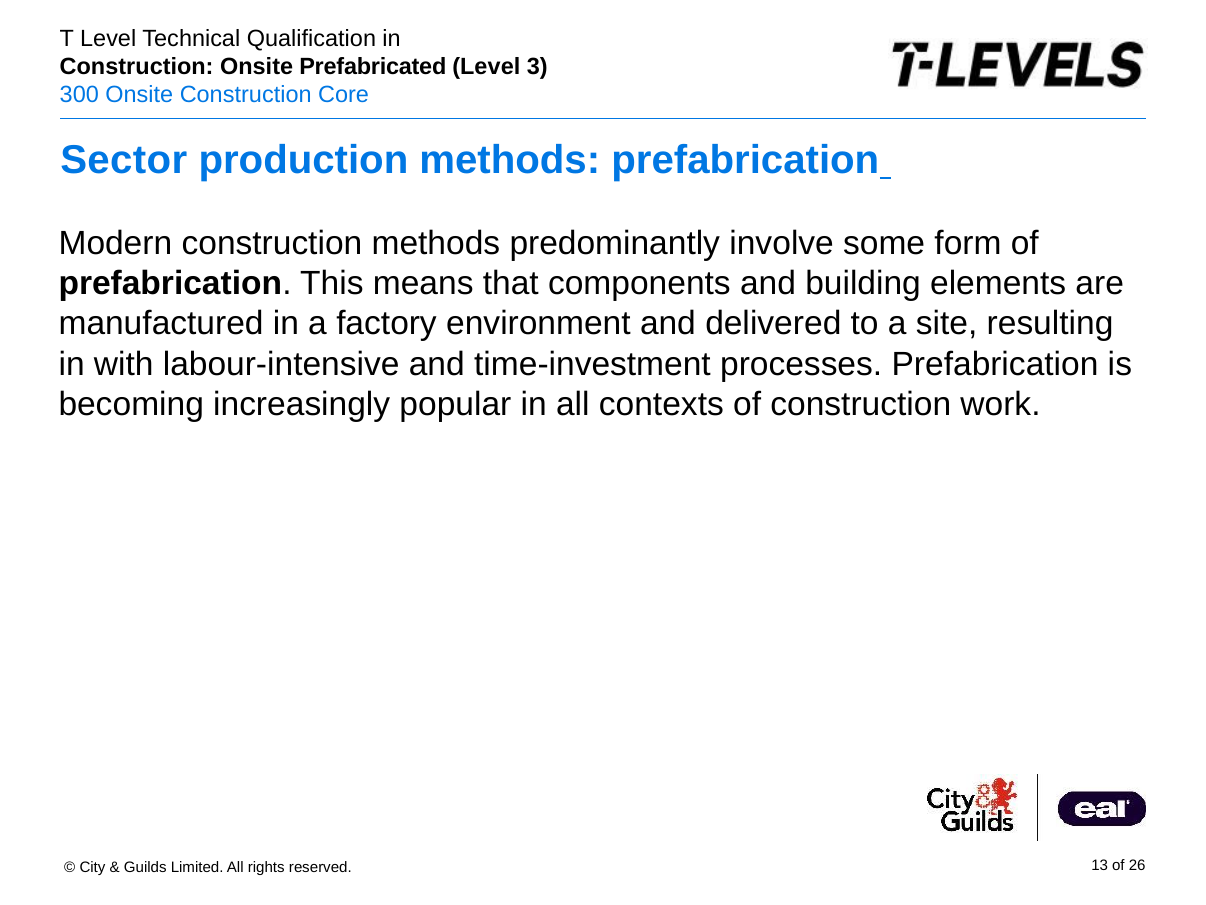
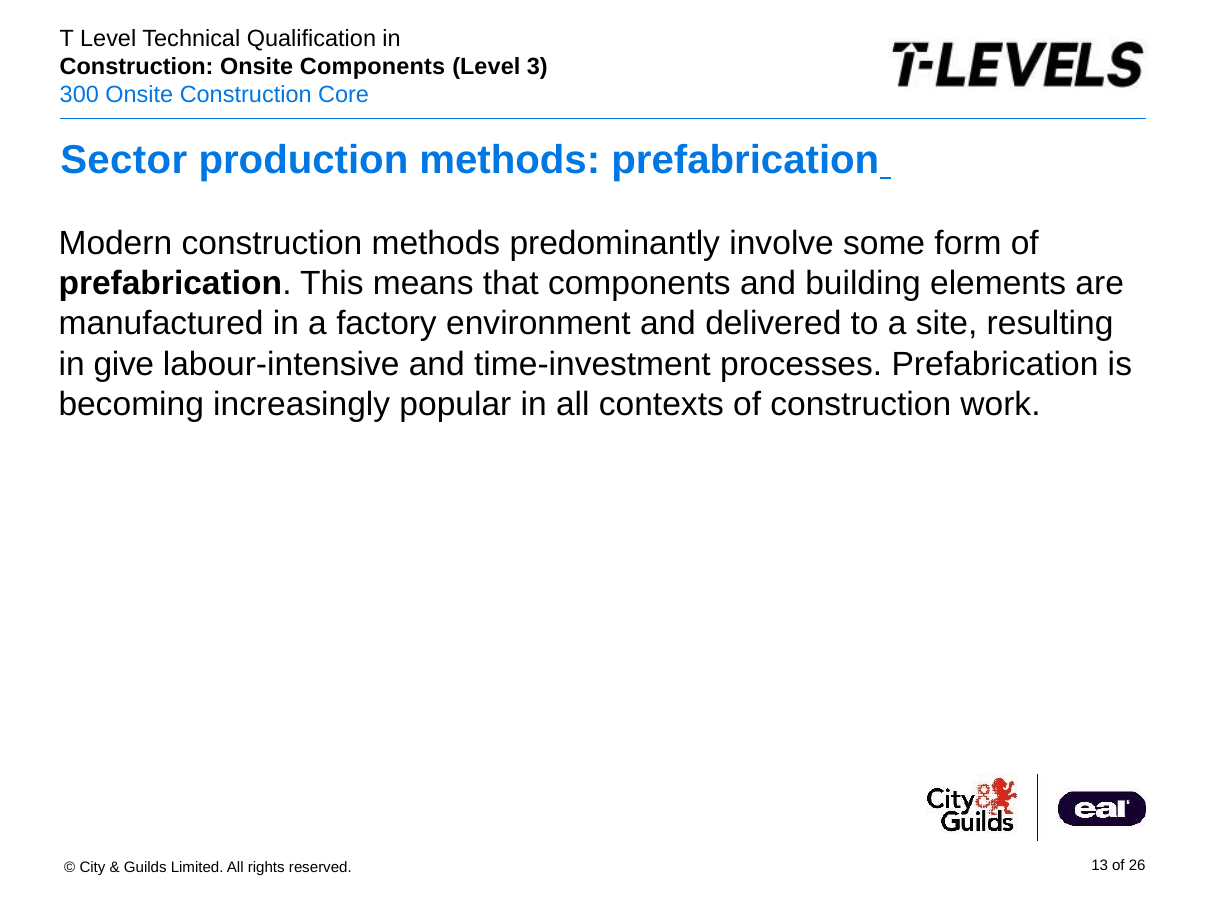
Prefabricated: Prefabricated -> Components (373, 67)
with: with -> give (124, 364)
